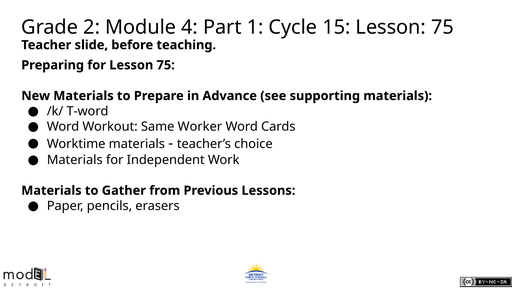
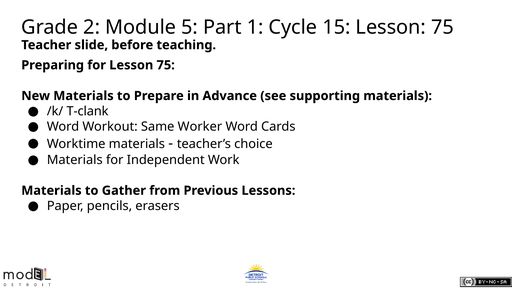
4: 4 -> 5 (190, 27)
T-word: T-word -> T-clank (88, 111)
